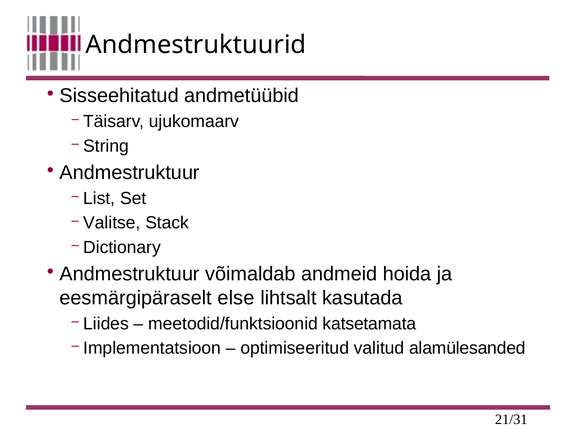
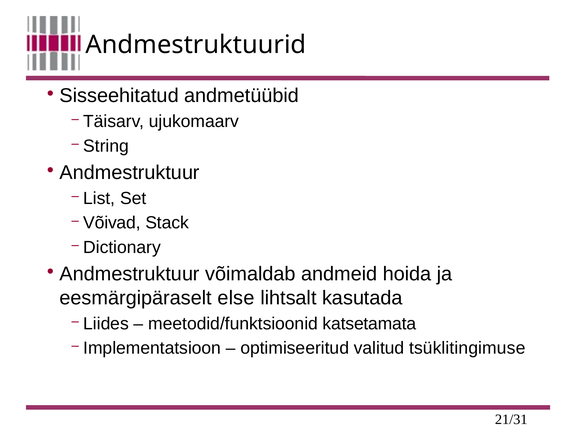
Valitse: Valitse -> Võivad (112, 223)
alamülesanded: alamülesanded -> tsüklitingimuse (467, 348)
